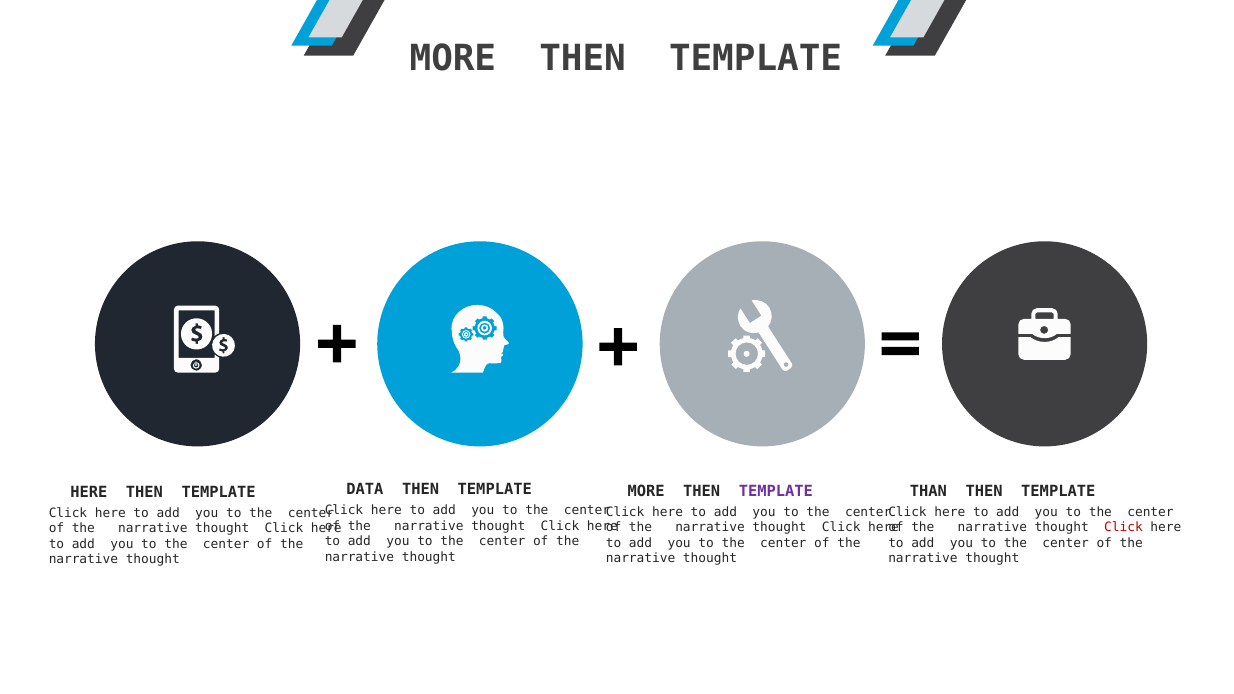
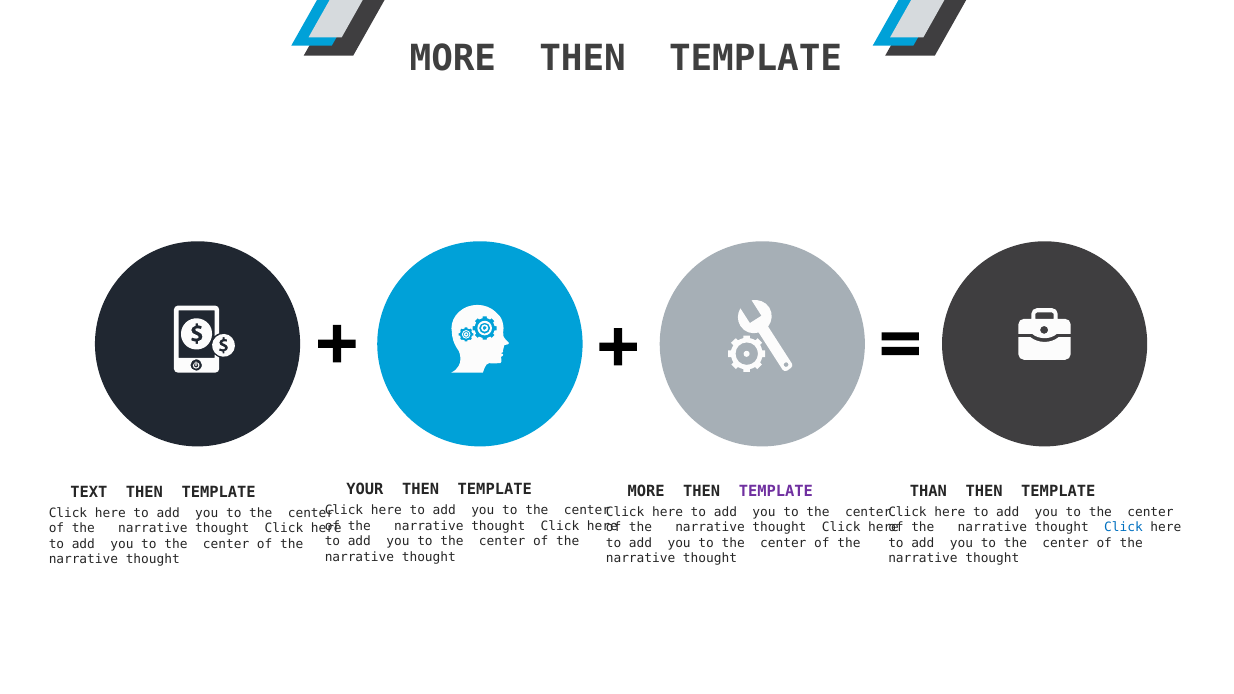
DATA: DATA -> YOUR (365, 490)
HERE: HERE -> TEXT (89, 492)
Click colour: red -> blue (1124, 528)
